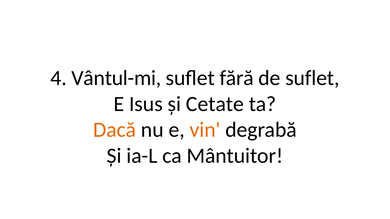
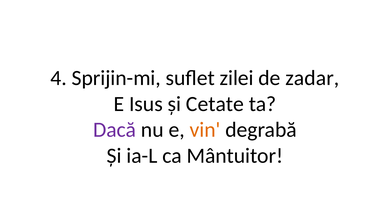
Vântul-mi: Vântul-mi -> Sprijin-mi (116, 78)
fără: fără -> zilei (237, 78)
de suflet: suflet -> zadar (312, 78)
Dacă colour: orange -> purple (115, 130)
